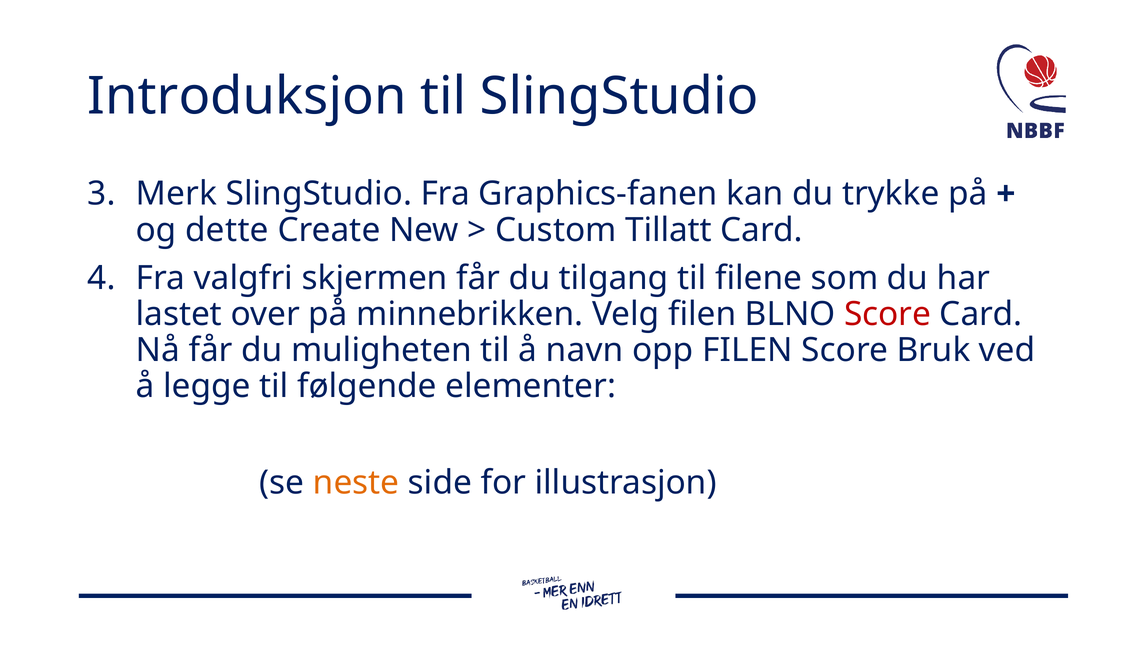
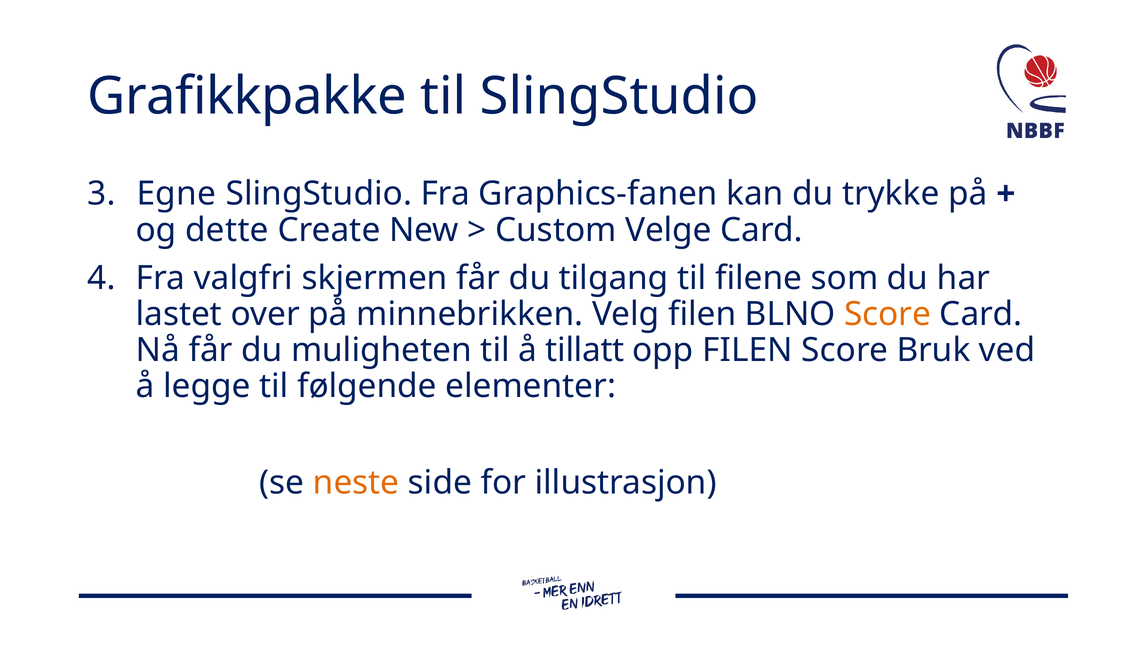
Introduksjon: Introduksjon -> Grafikkpakke (247, 96)
Merk: Merk -> Egne (176, 194)
Tillatt: Tillatt -> Velge (668, 230)
Score colour: red -> orange (888, 314)
navn: navn -> tillatt (585, 350)
